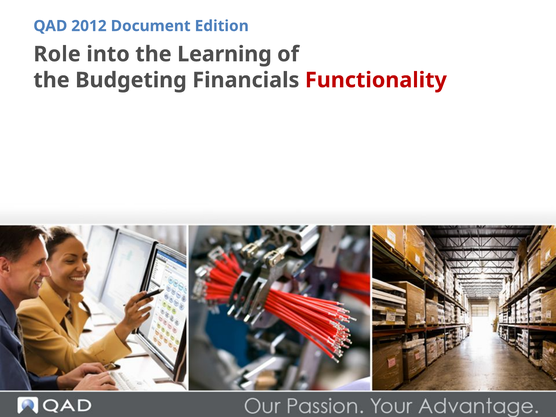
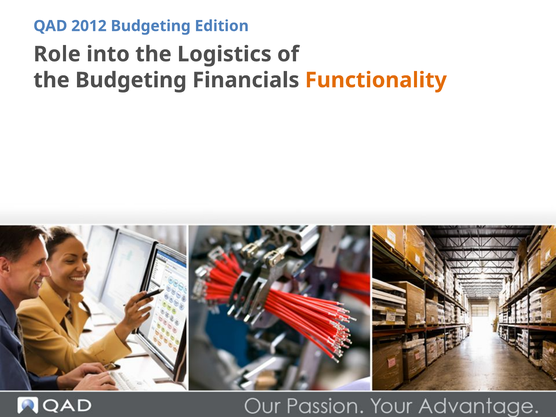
2012 Document: Document -> Budgeting (151, 26)
Learning: Learning -> Logistics (224, 54)
Functionality colour: red -> orange (376, 80)
